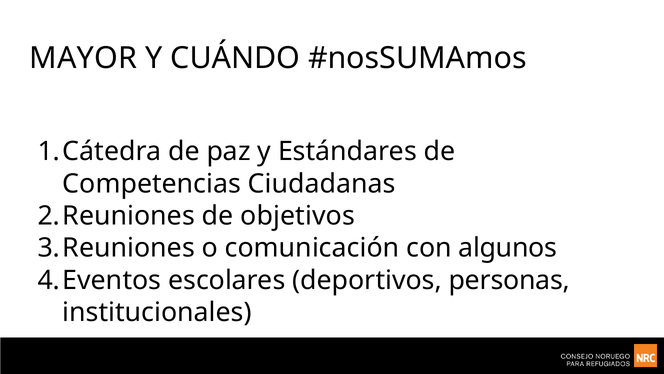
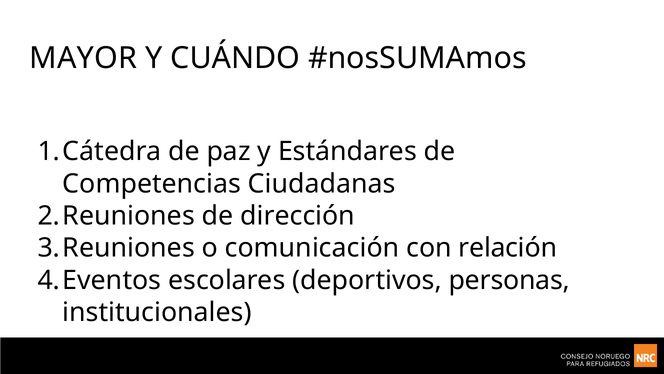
objetivos: objetivos -> dirección (298, 216)
algunos: algunos -> relación (508, 248)
